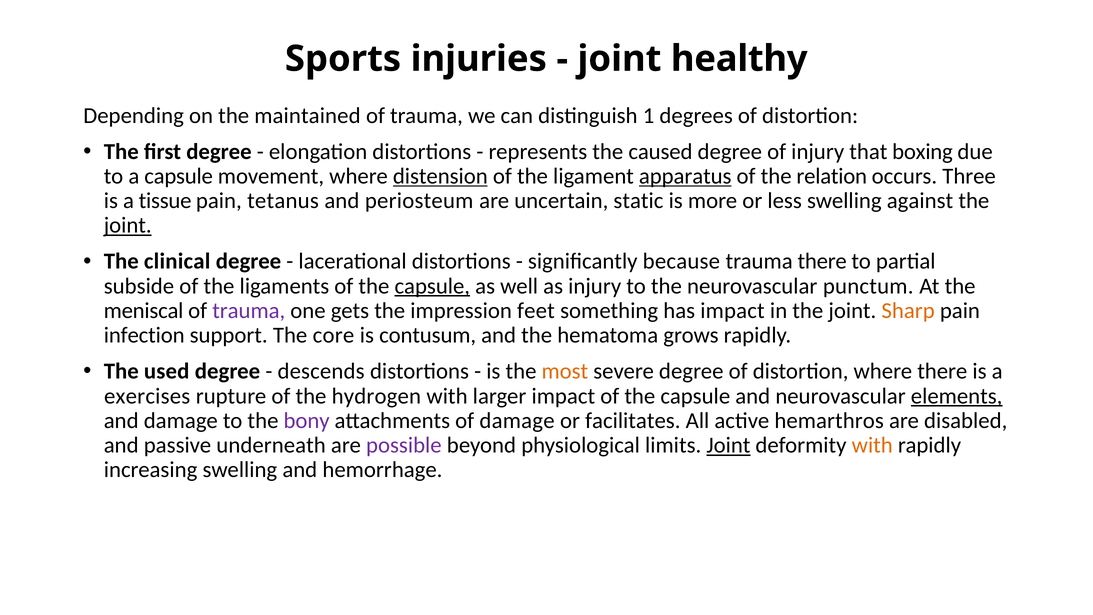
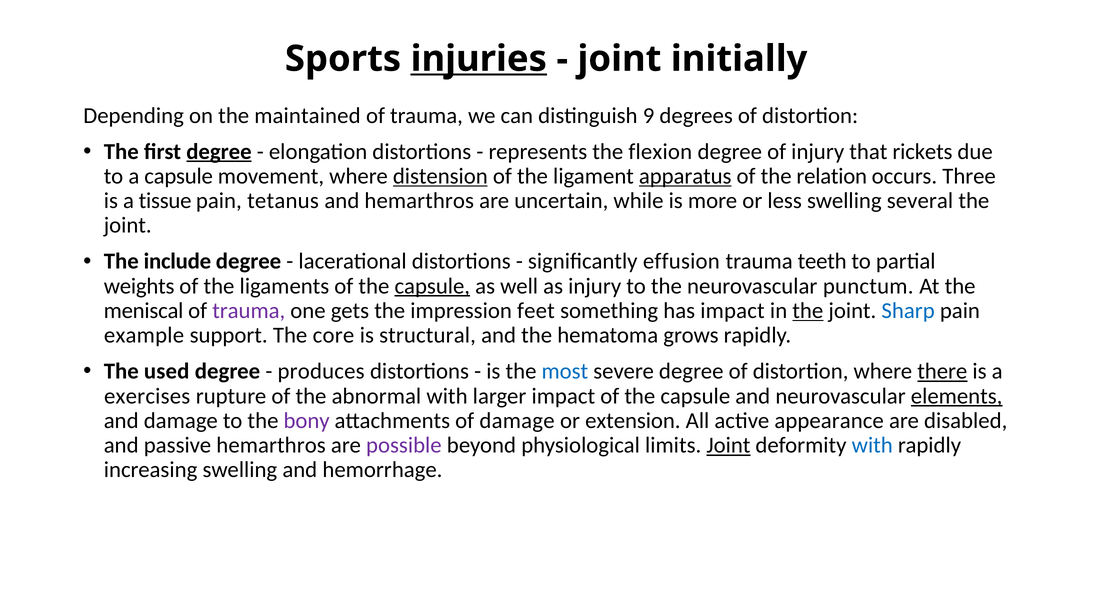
injuries underline: none -> present (479, 59)
healthy: healthy -> initially (739, 59)
1: 1 -> 9 (649, 115)
degree underline: none -> present (219, 151)
caused: caused -> flexion (660, 151)
boxing: boxing -> rickets (922, 151)
and periosteum: periosteum -> hemarthros (419, 201)
static: static -> while (638, 201)
against: against -> several (920, 201)
joint underline: present -> none (128, 225)
clinical: clinical -> include (177, 261)
because: because -> effusion (681, 261)
trauma there: there -> teeth (822, 261)
subside: subside -> weights (139, 286)
the underline: none -> present (808, 311)
Sharp colour: orange -> blue (908, 311)
infection: infection -> example (144, 335)
contusum: contusum -> structural (427, 335)
descends: descends -> produces (321, 371)
most colour: orange -> blue (565, 371)
there underline: none -> present (942, 371)
hydrogen: hydrogen -> abnormal (376, 396)
facilitates: facilitates -> extension (633, 421)
hemarthros: hemarthros -> appearance (829, 421)
passive underneath: underneath -> hemarthros (271, 445)
with colour: orange -> blue (872, 445)
